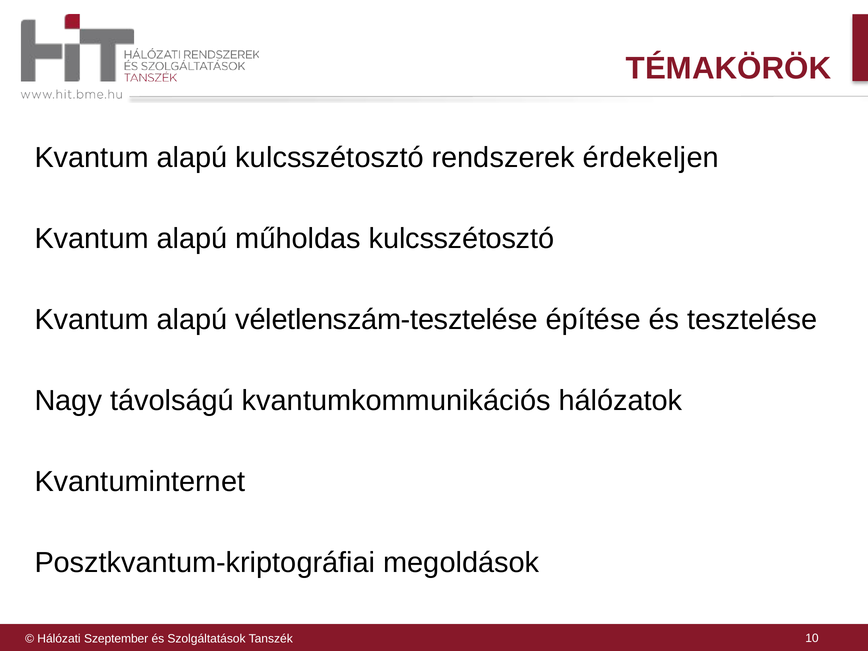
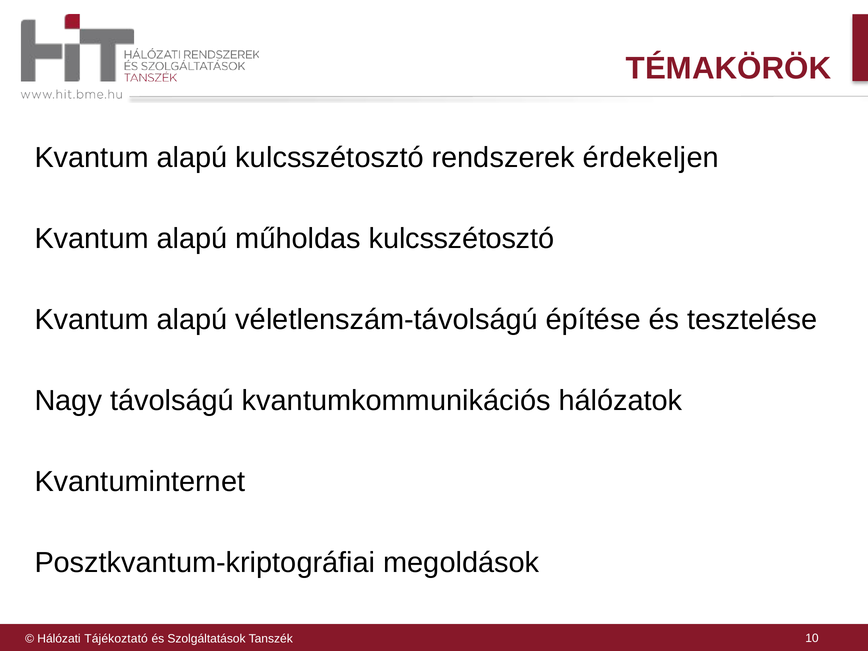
véletlenszám-tesztelése: véletlenszám-tesztelése -> véletlenszám-távolságú (387, 320)
Szeptember: Szeptember -> Tájékoztató (116, 639)
